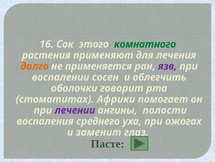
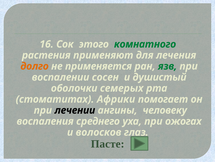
язв colour: purple -> green (167, 66)
облегчить: облегчить -> душистый (160, 77)
говорит: говорит -> семерых (122, 88)
лечении colour: purple -> black (75, 110)
полости: полости -> человеку (165, 110)
заменит: заменит -> волосков (99, 132)
